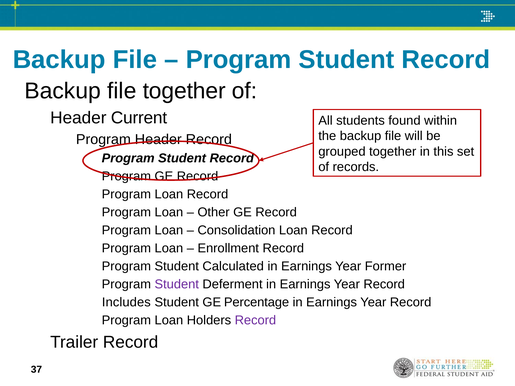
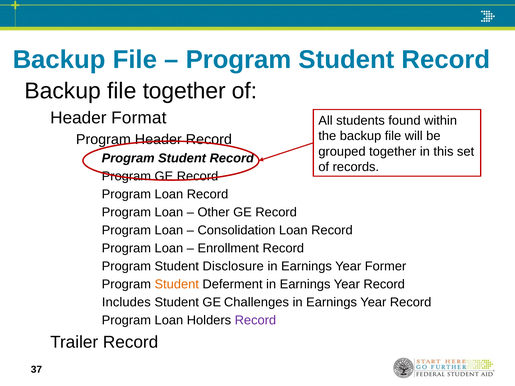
Current: Current -> Format (139, 118)
Calculated: Calculated -> Disclosure (233, 266)
Student colour: purple -> orange (177, 284)
Percentage: Percentage -> Challenges (256, 302)
